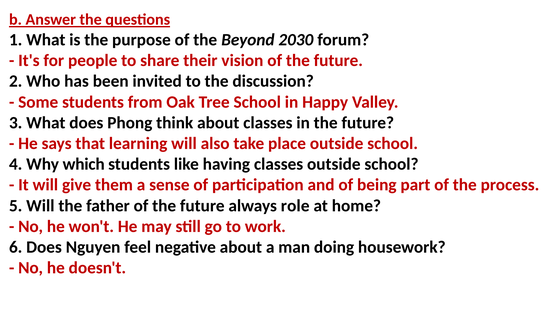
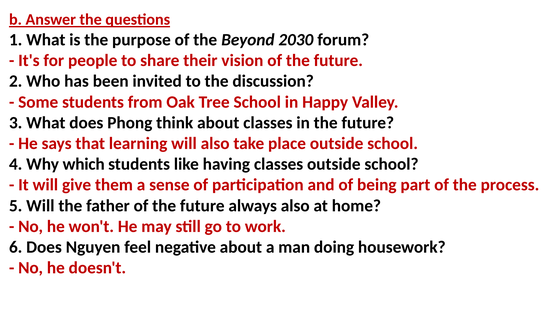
always role: role -> also (295, 205)
